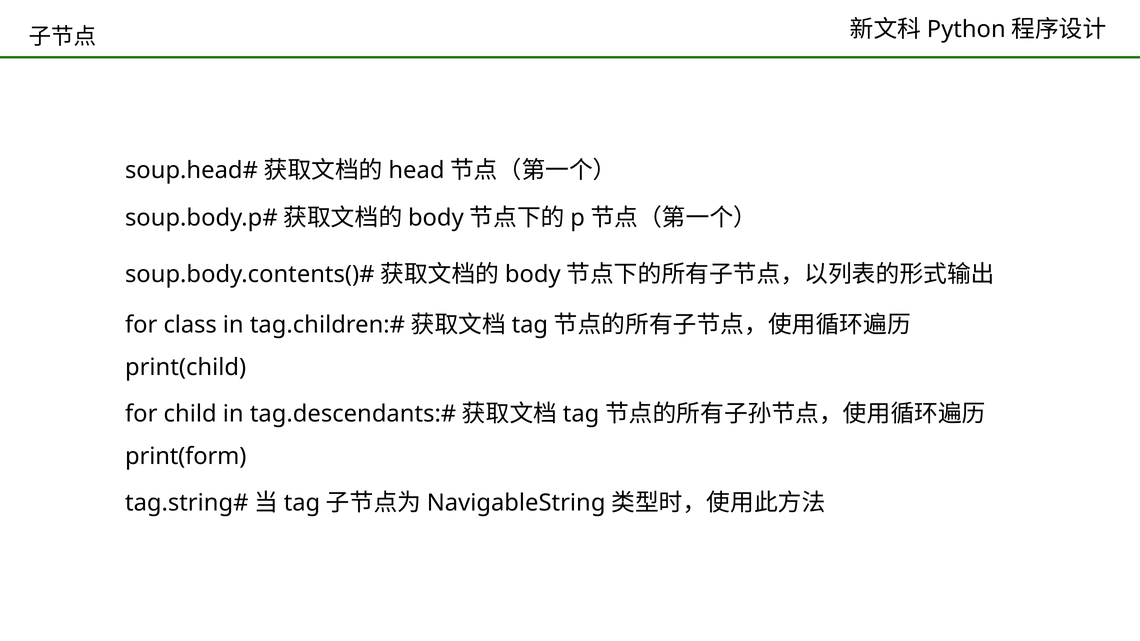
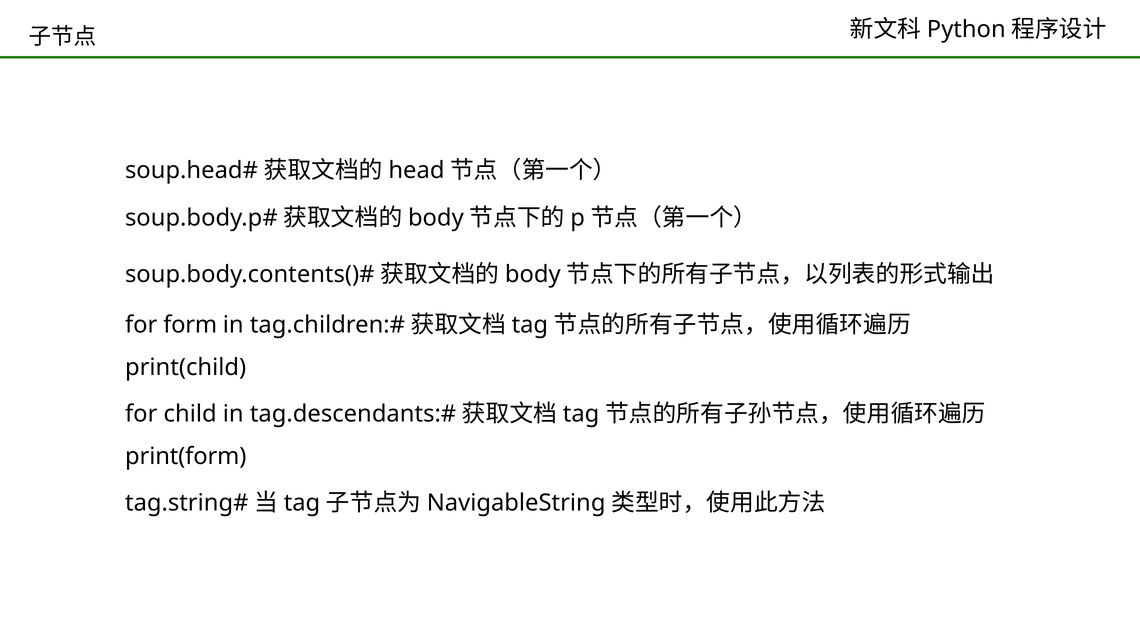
class: class -> form (190, 325)
